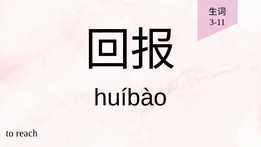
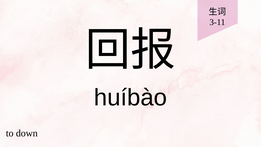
reach: reach -> down (27, 133)
